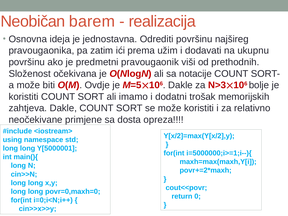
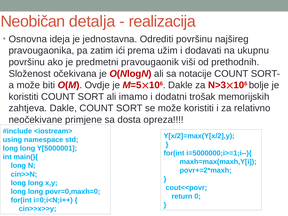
barem: barem -> detalja (92, 22)
